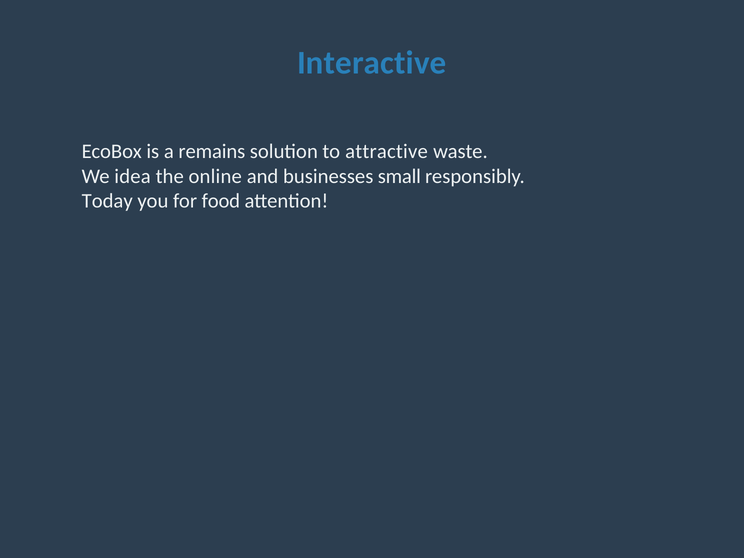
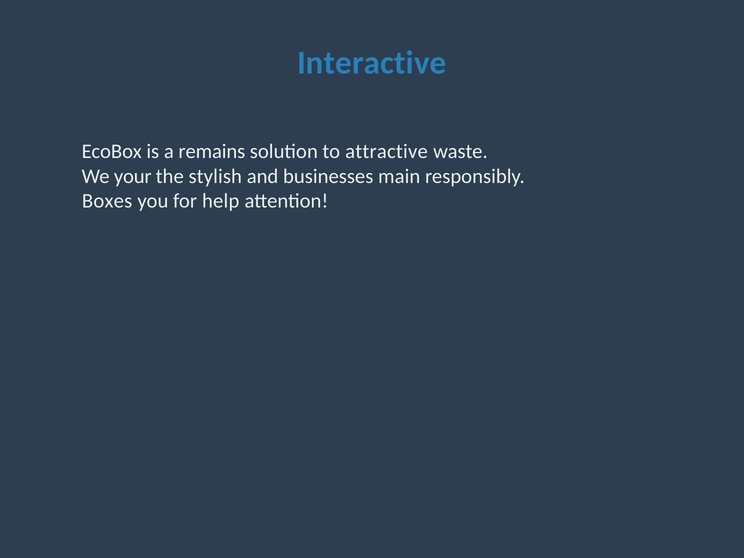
idea: idea -> your (133, 176)
online: online -> stylish (215, 176)
small: small -> main (399, 176)
Today: Today -> Boxes (107, 201)
food: food -> help (221, 201)
